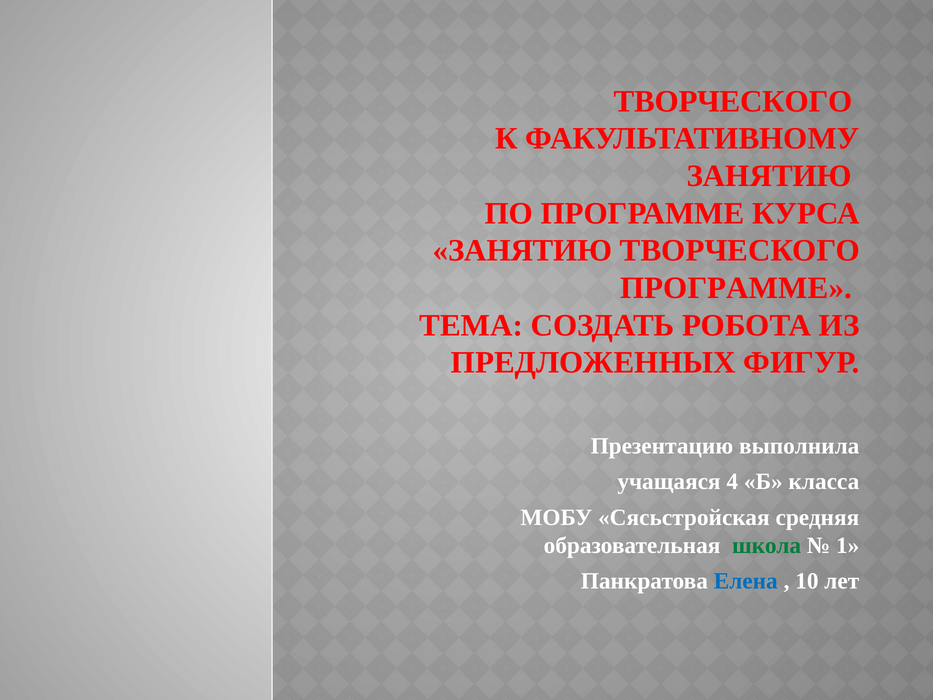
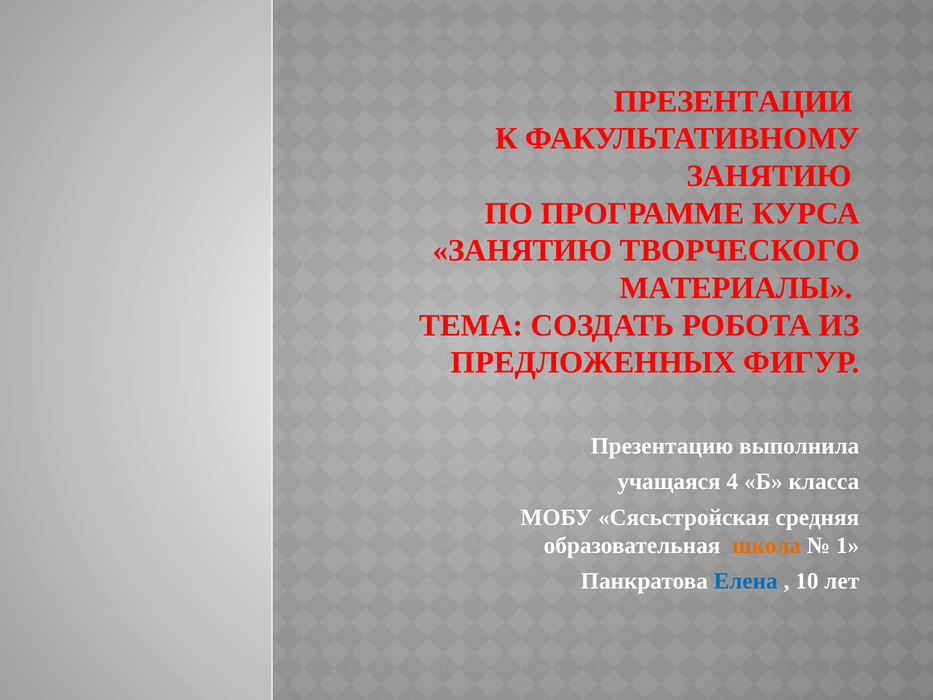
ТВОРЧЕСКОГО: ТВОРЧЕСКОГО -> ПРЕЗЕНТАЦИИ (733, 101)
ПРОГРАММЕ: ПРОГРАММЕ -> МАТЕРИАЛЫ (736, 288)
школа colour: green -> orange (767, 545)
